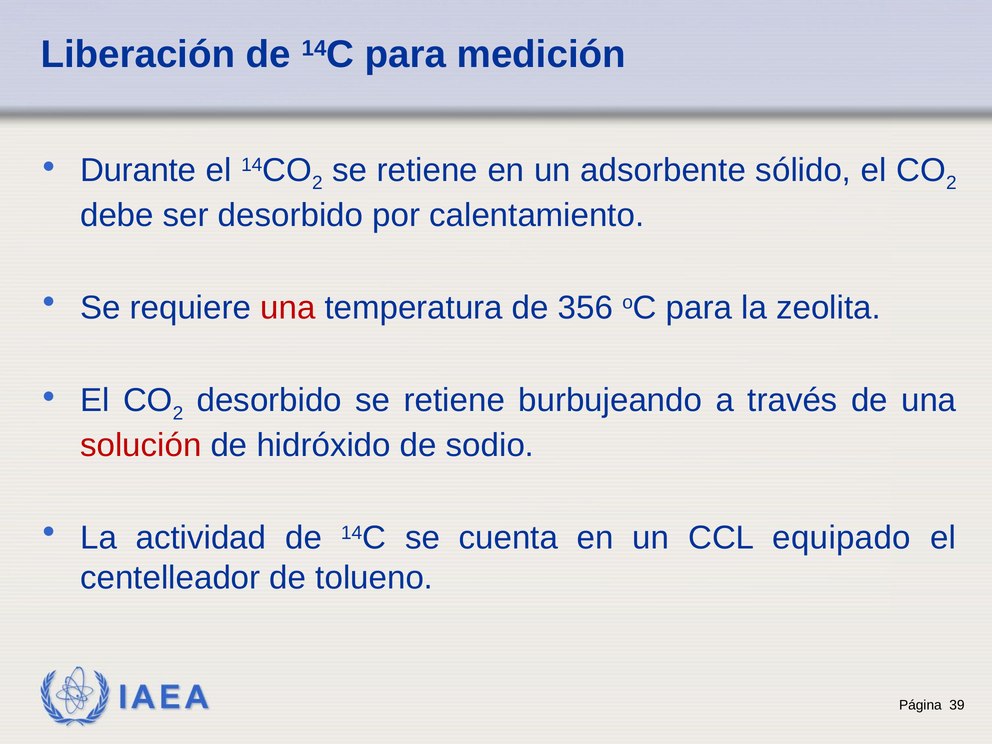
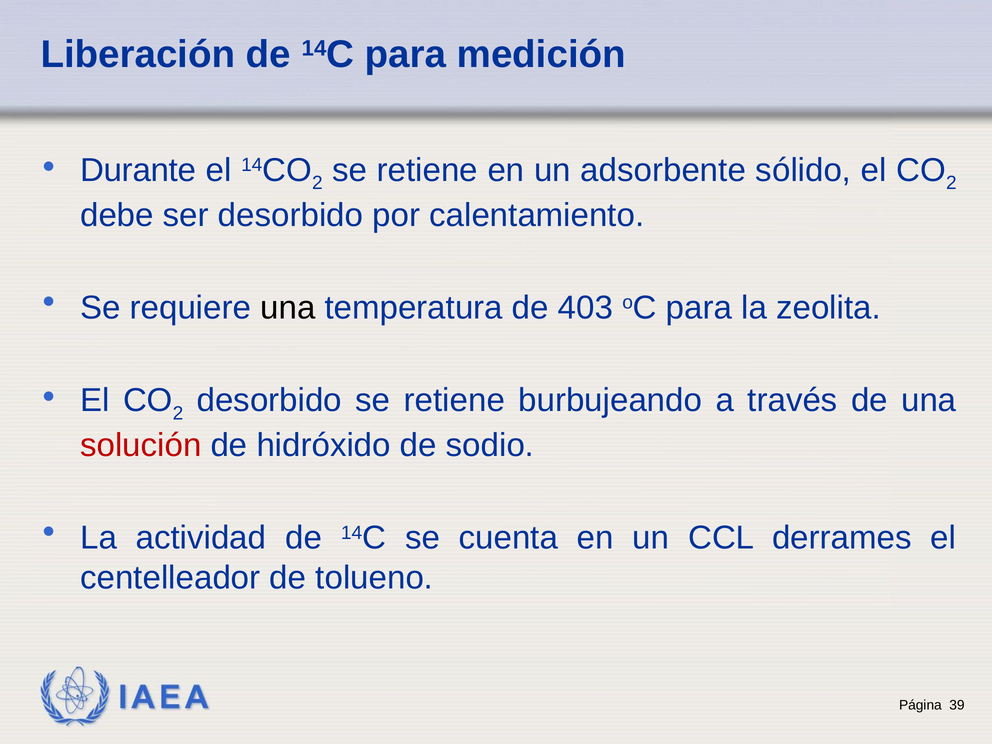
una colour: red -> black (288, 308)
356: 356 -> 403 (585, 308)
equipado: equipado -> derrames (842, 538)
